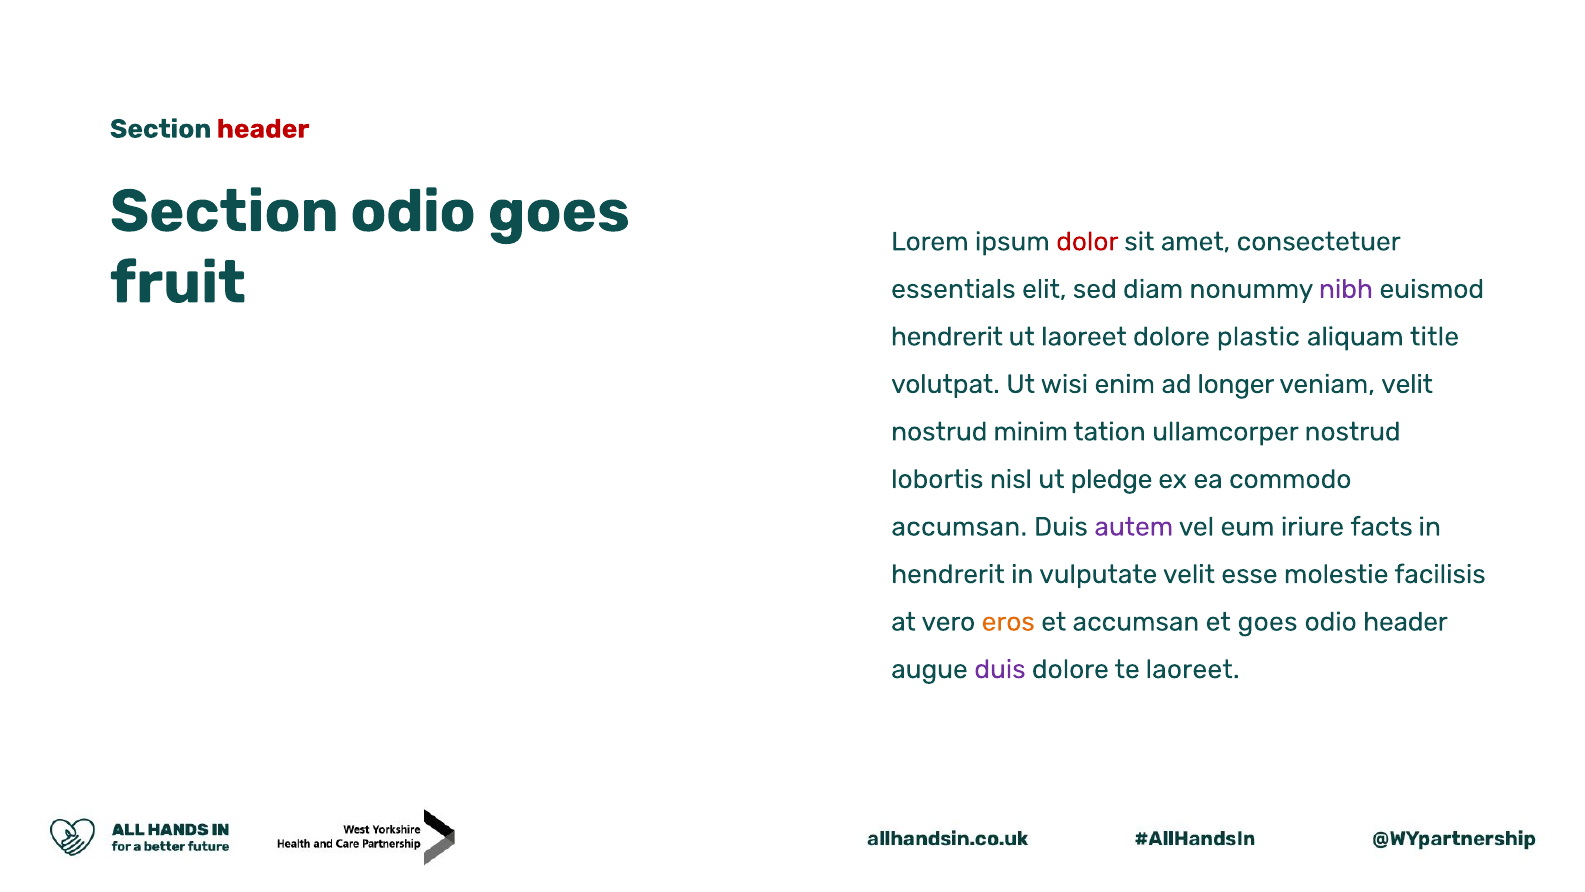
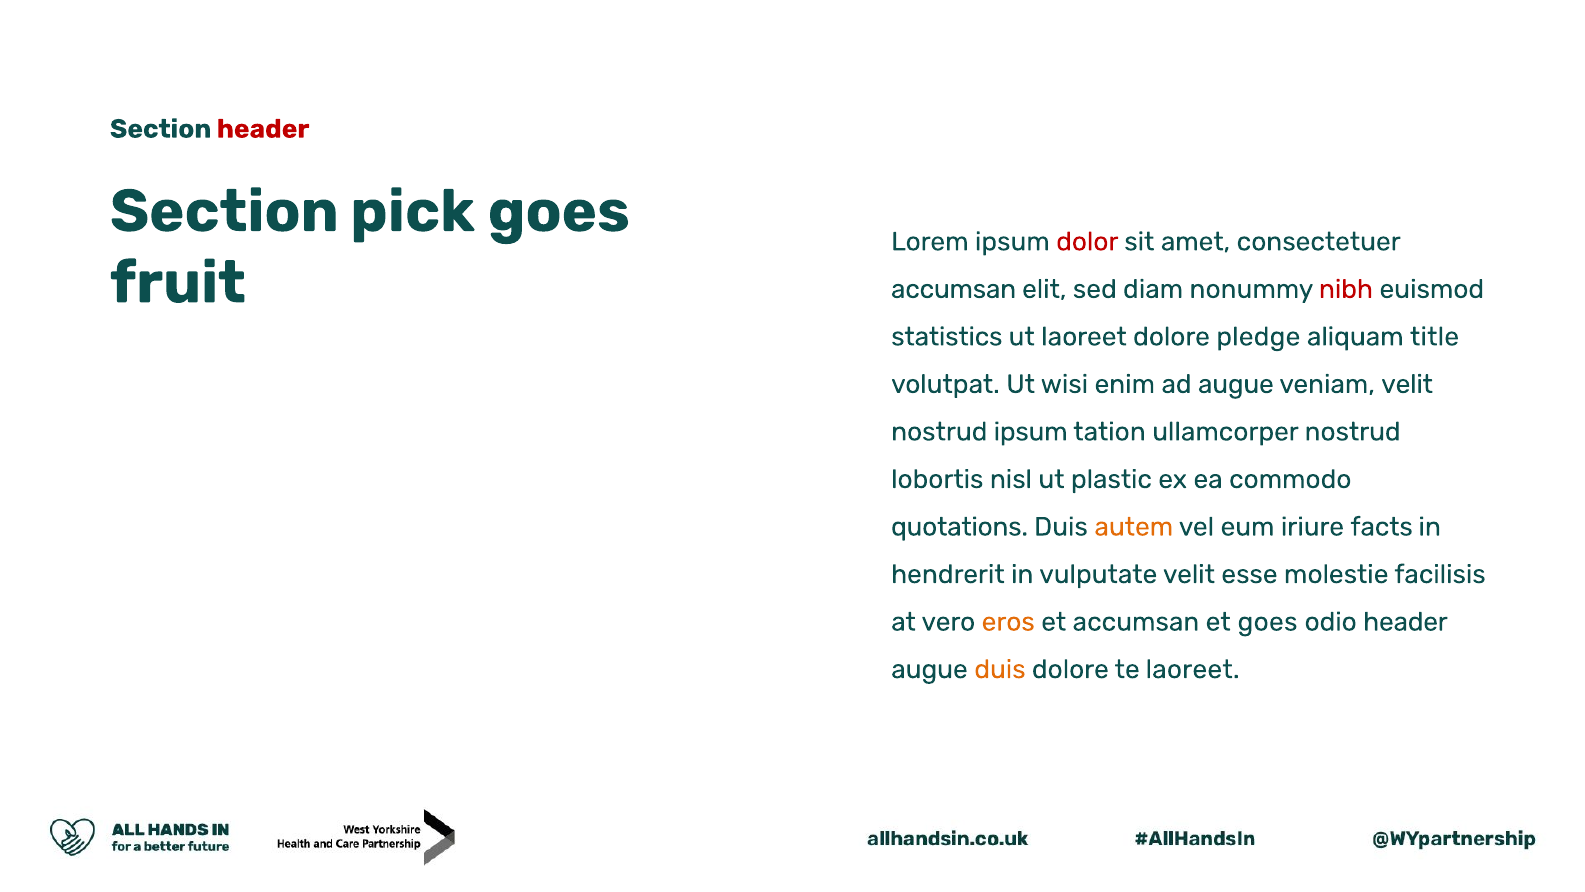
Section odio: odio -> pick (413, 211)
essentials: essentials -> accumsan (954, 289)
nibh colour: purple -> red (1346, 289)
hendrerit: hendrerit -> statistics (947, 337)
plastic: plastic -> pledge (1258, 337)
ad longer: longer -> augue (1236, 384)
nostrud minim: minim -> ipsum (1031, 432)
pledge: pledge -> plastic (1111, 479)
accumsan: accumsan -> quotations (960, 527)
autem colour: purple -> orange (1134, 527)
duis colour: purple -> orange (1000, 669)
